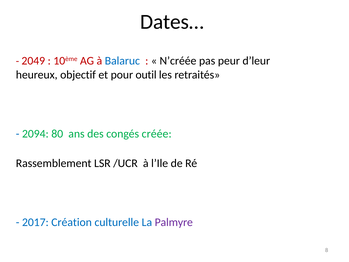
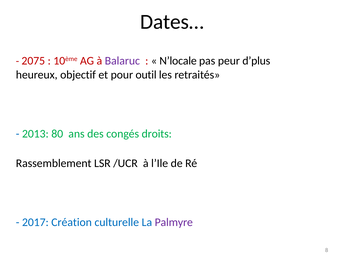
2049: 2049 -> 2075 (33, 61)
Balaruc colour: blue -> purple (122, 61)
N’créée: N’créée -> N’locale (178, 61)
d’leur: d’leur -> d’plus (256, 61)
2094: 2094 -> 2013 (35, 134)
créée: créée -> droits (157, 134)
